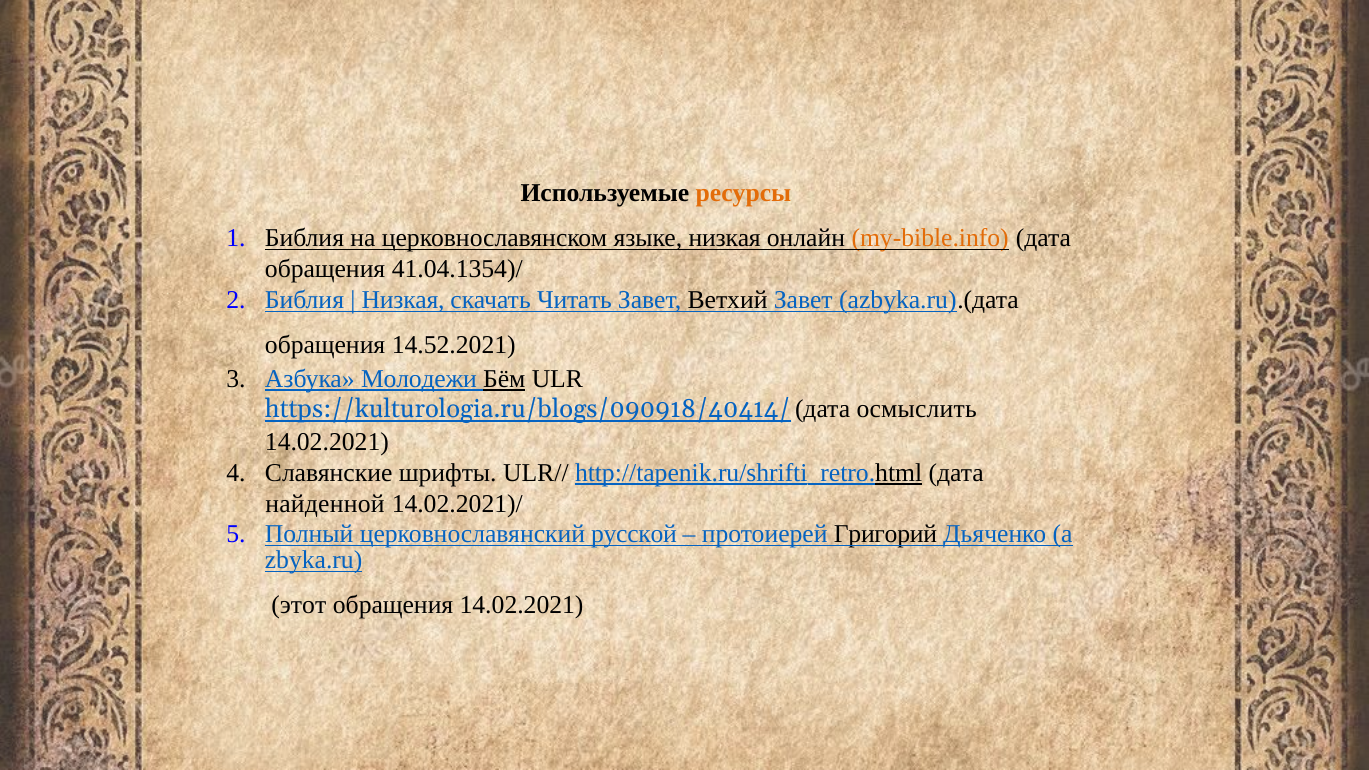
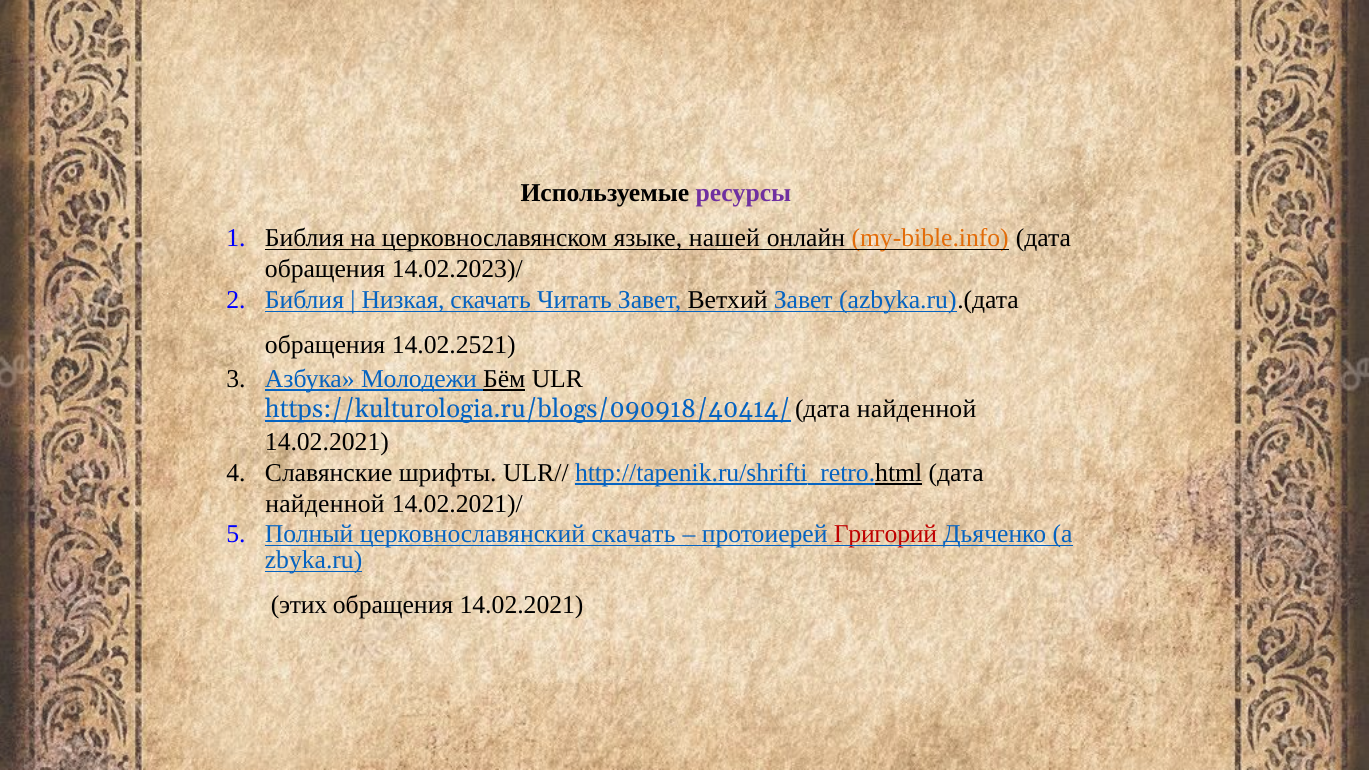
ресурсы colour: orange -> purple (743, 193)
языке низкая: низкая -> нашей (724, 238)
41.04.1354)/: 41.04.1354)/ -> 14.02.2023)/ (457, 269)
14.52.2021: 14.52.2021 -> 14.02.2521 (454, 345)
https://kulturologia.ru/blogs/090918/40414/ дата осмыслить: осмыслить -> найденной (917, 410)
церковнославянский русской: русской -> скачать (634, 534)
Григорий colour: black -> red (885, 534)
этот: этот -> этих (299, 605)
